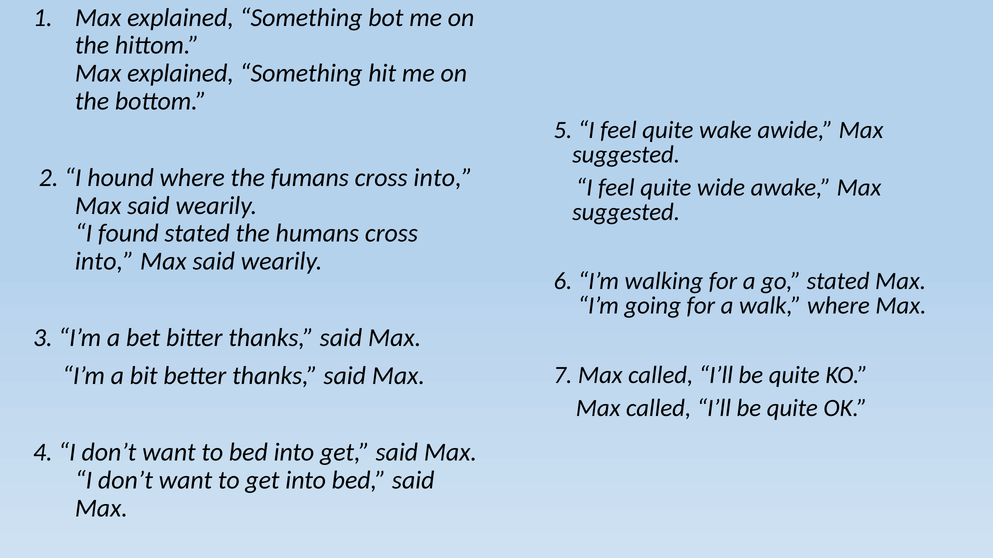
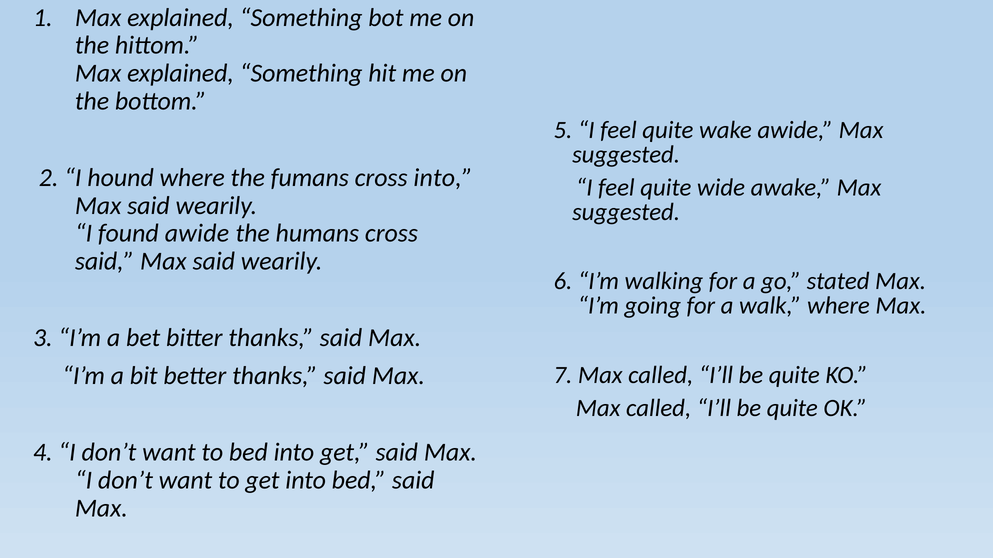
found stated: stated -> awide (197, 234)
into: into -> said (105, 262)
